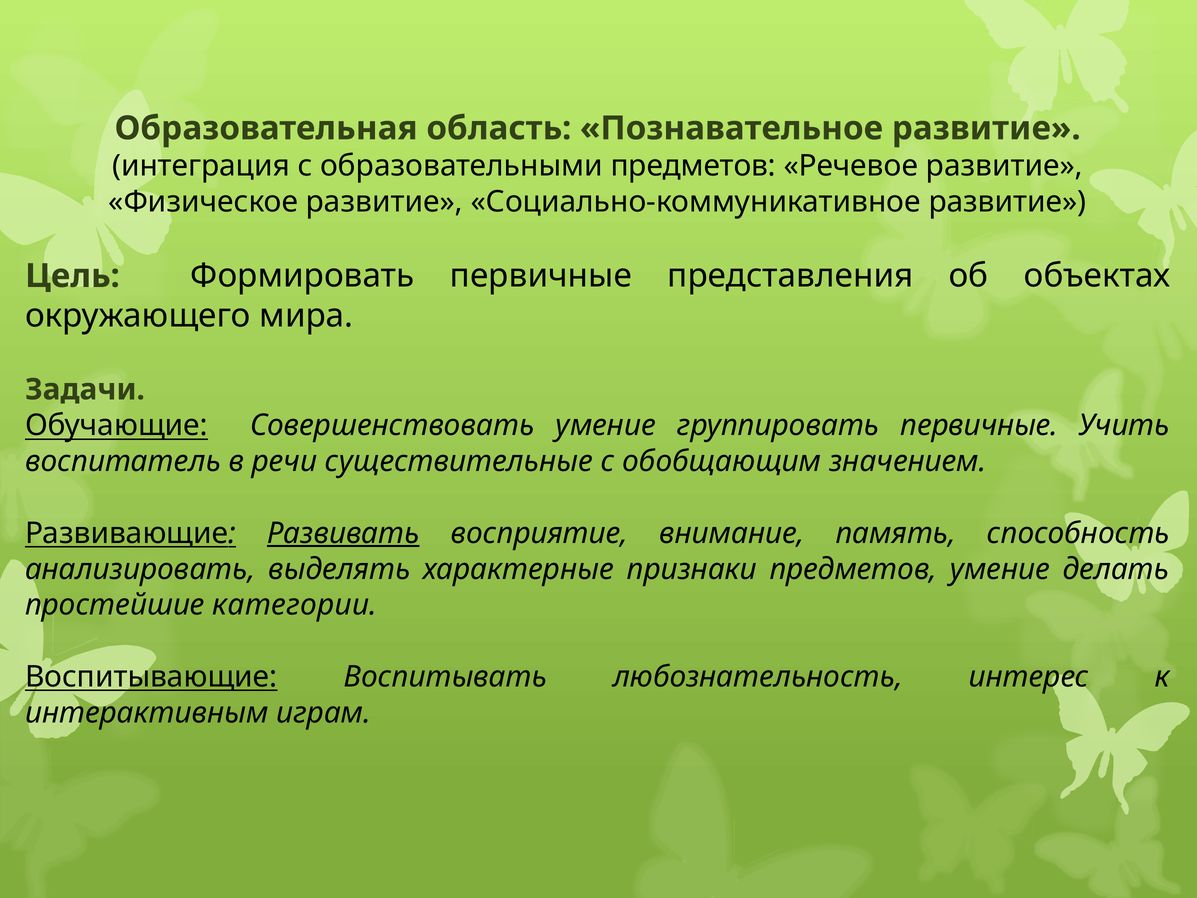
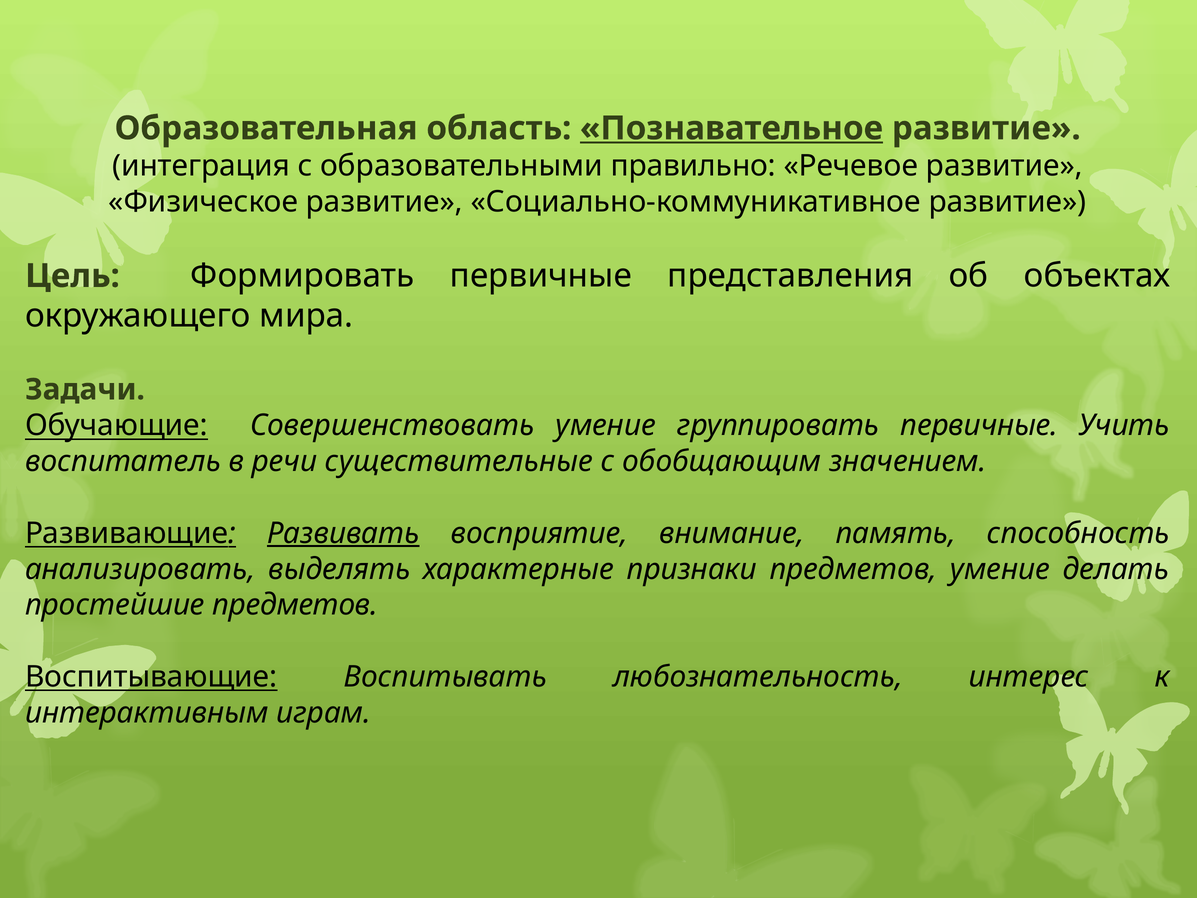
Познавательное underline: none -> present (731, 128)
образовательными предметов: предметов -> правильно (693, 166)
простейшие категории: категории -> предметов (295, 605)
